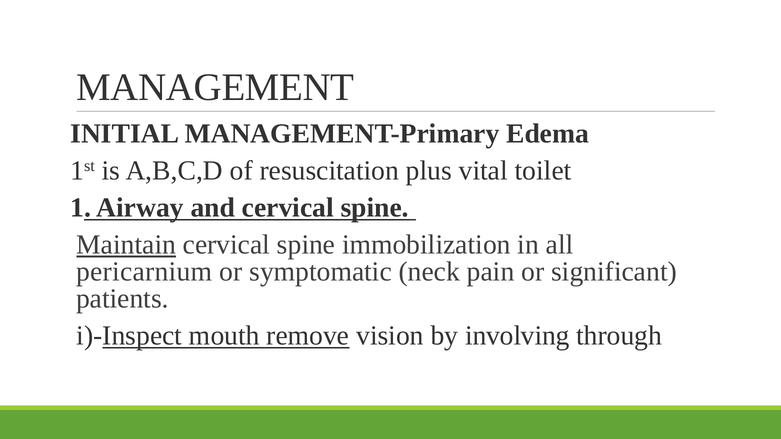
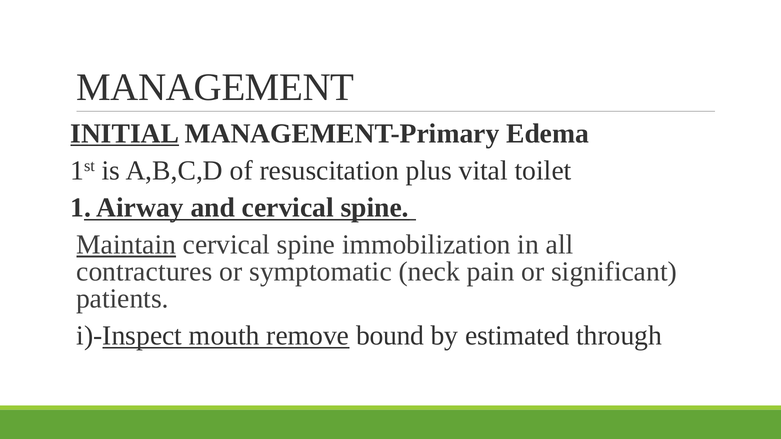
INITIAL underline: none -> present (125, 134)
pericarnium: pericarnium -> contractures (144, 272)
vision: vision -> bound (390, 336)
involving: involving -> estimated (517, 336)
